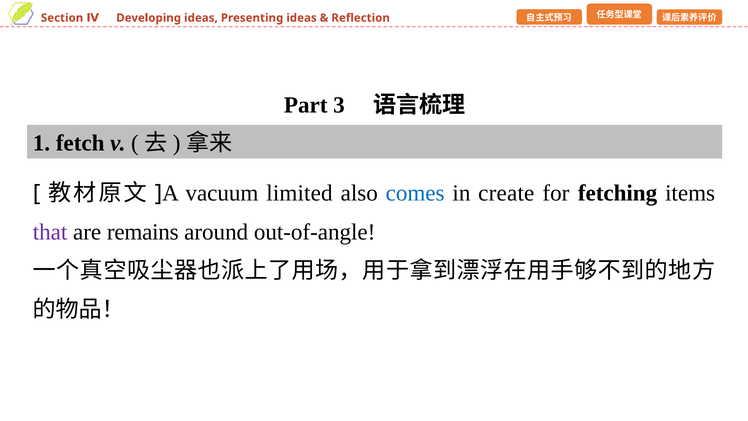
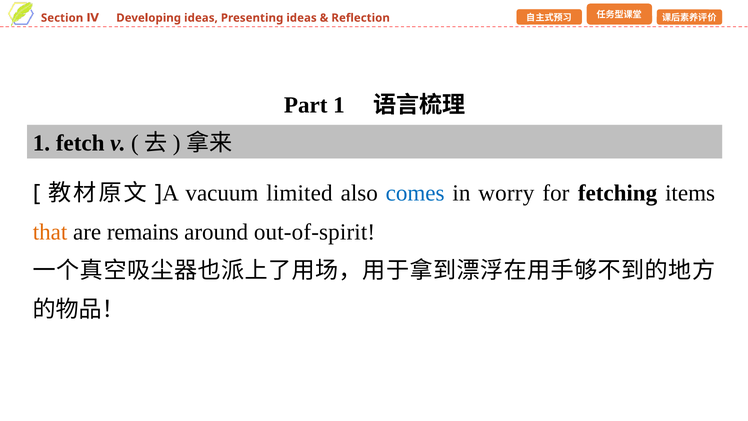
Part 3: 3 -> 1 (339, 105)
create: create -> worry (506, 193)
that colour: purple -> orange (50, 232)
out-of-angle: out-of-angle -> out-of-spirit (315, 232)
